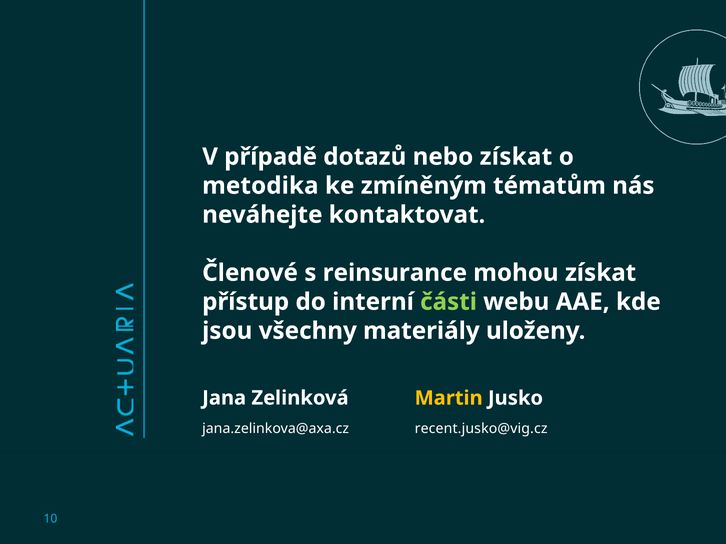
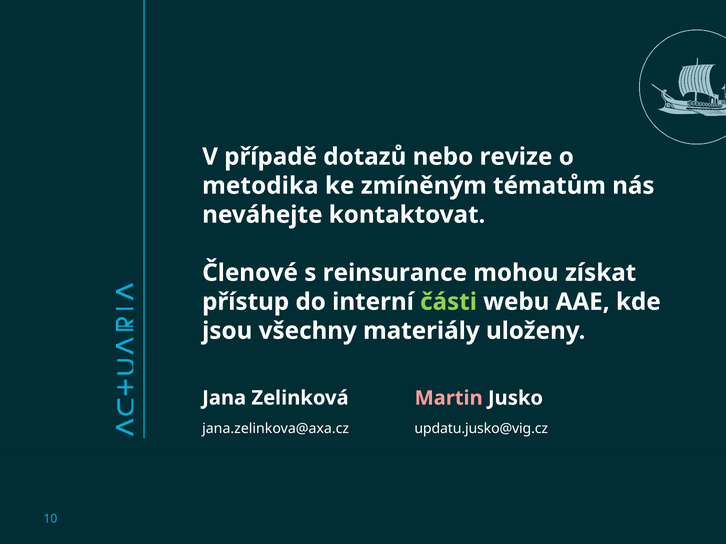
nebo získat: získat -> revize (516, 157)
Martin colour: yellow -> pink (449, 398)
recent.jusko@vig.cz: recent.jusko@vig.cz -> updatu.jusko@vig.cz (481, 429)
